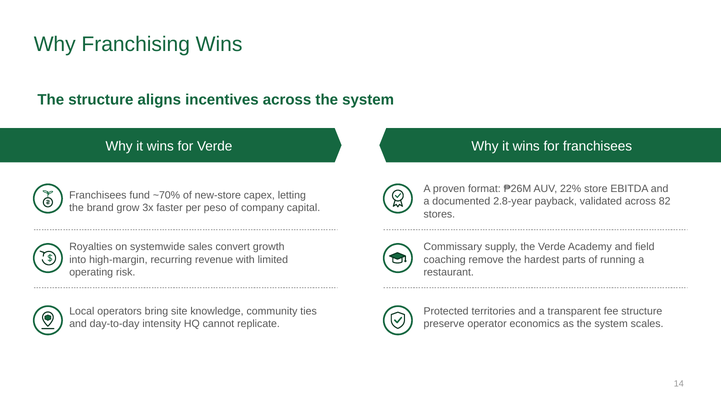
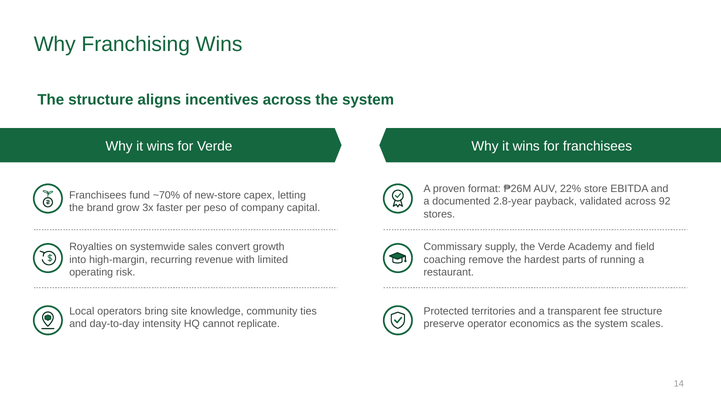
82: 82 -> 92 (665, 201)
